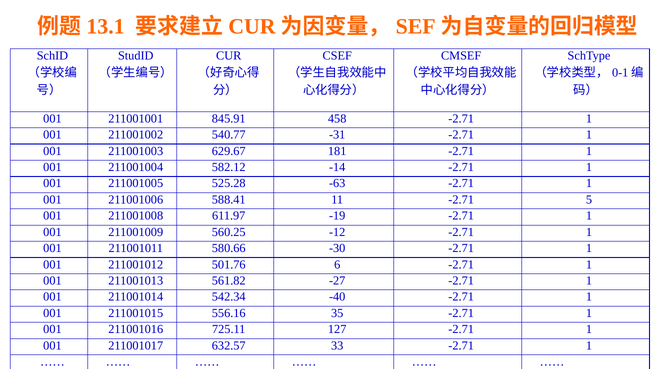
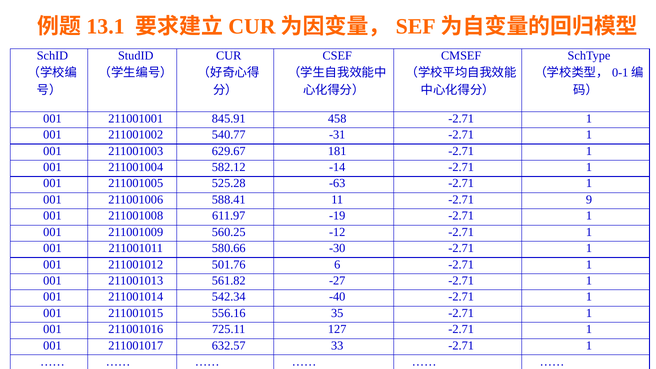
5: 5 -> 9 (589, 200)
